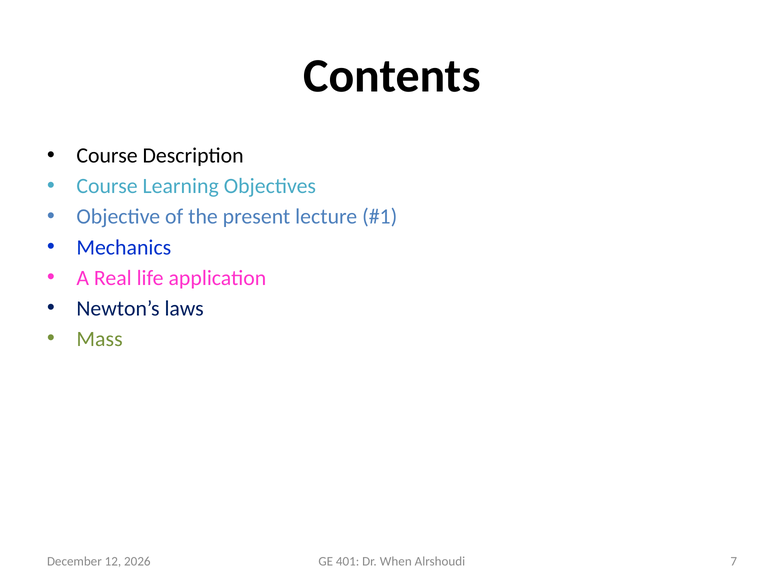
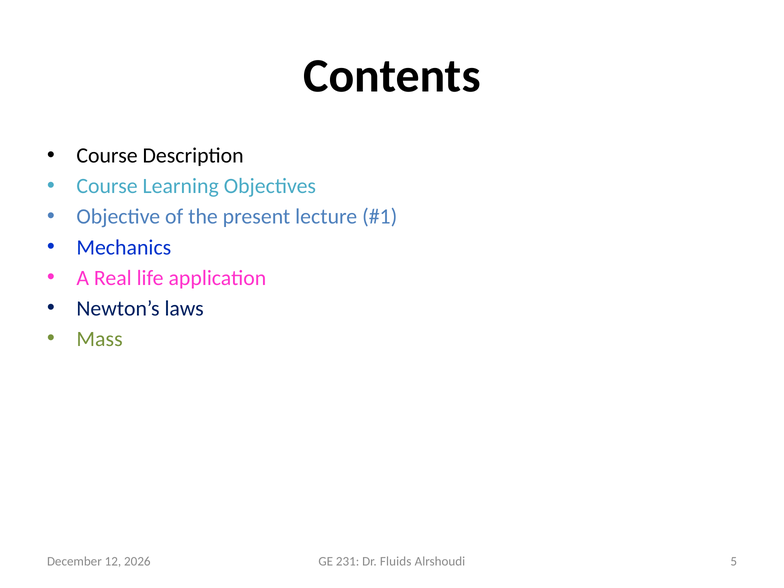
7: 7 -> 5 (734, 561)
401: 401 -> 231 (348, 562)
When: When -> Fluids (396, 562)
